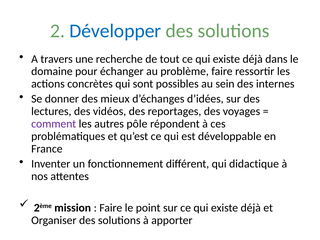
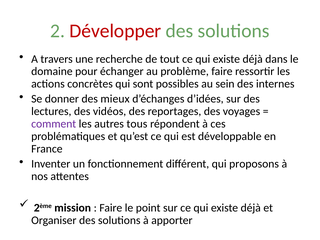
Développer colour: blue -> red (115, 31)
pôle: pôle -> tous (137, 124)
didactique: didactique -> proposons (254, 164)
